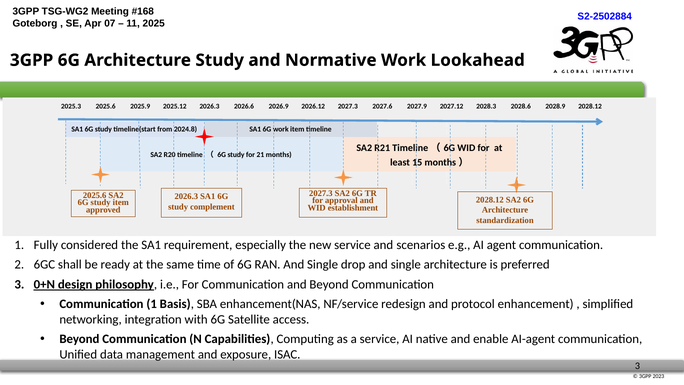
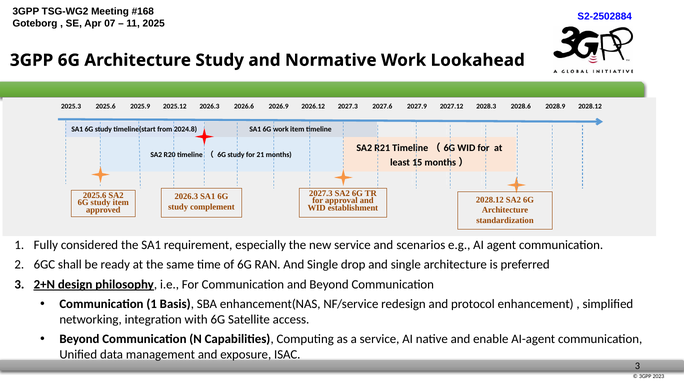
0+N: 0+N -> 2+N (44, 284)
